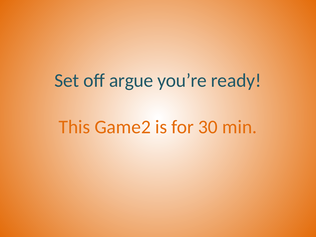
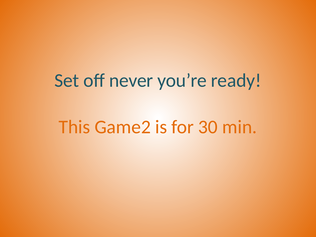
argue: argue -> never (131, 81)
